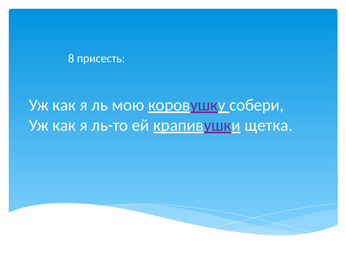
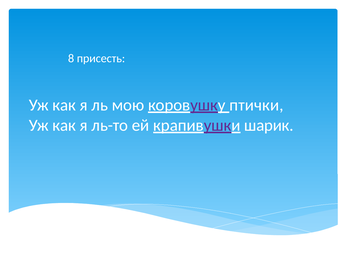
собери: собери -> птички (256, 105)
щетка: щетка -> шарик (269, 125)
